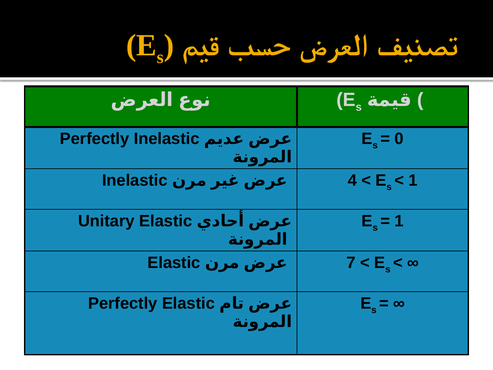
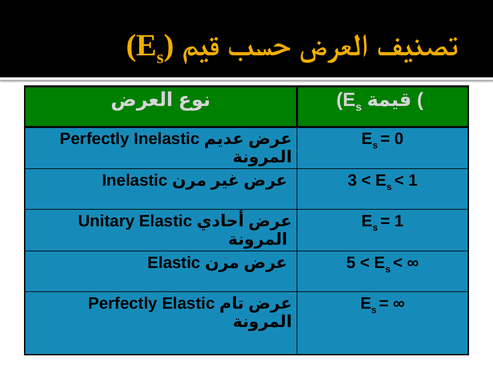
4: 4 -> 3 (352, 180)
7: 7 -> 5 (351, 263)
